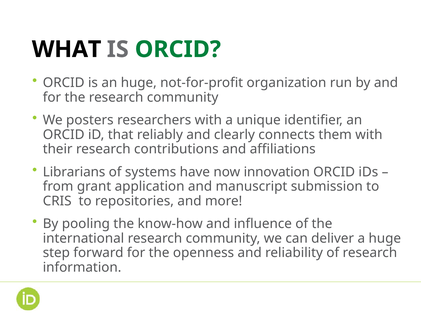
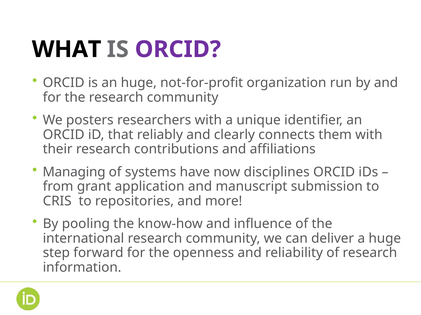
ORCID colour: green -> purple (178, 49)
Librarians: Librarians -> Managing (74, 172)
innovation: innovation -> disciplines (277, 172)
